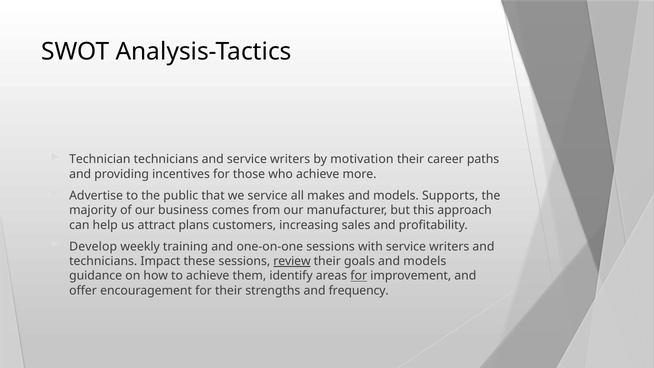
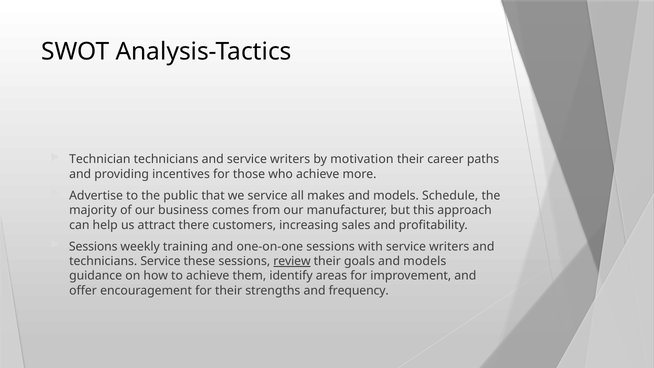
Supports: Supports -> Schedule (450, 195)
plans: plans -> there (194, 225)
Develop: Develop -> Sessions (93, 246)
technicians Impact: Impact -> Service (160, 261)
for underline: present -> none (359, 276)
